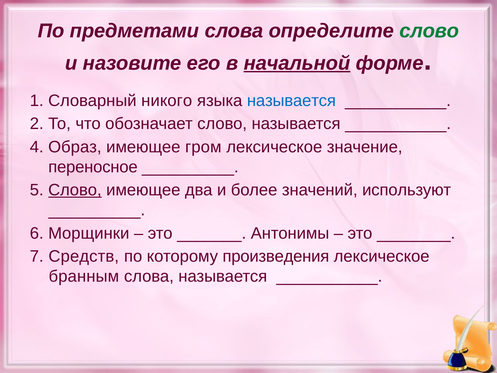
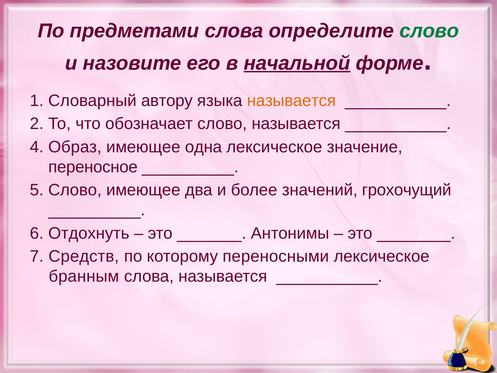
никого: никого -> автору (167, 101)
называется colour: blue -> orange (291, 101)
гром: гром -> одна (203, 147)
Слово underline: present -> none (75, 190)
используют: используют -> грохочущий (407, 190)
Морщинки: Морщинки -> Отдохнуть (89, 233)
произведения: произведения -> переносными (276, 256)
